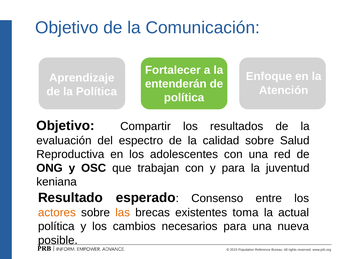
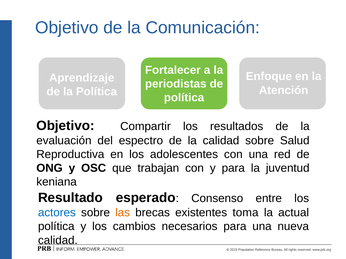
entenderán: entenderán -> periodistas (176, 84)
actores colour: orange -> blue (57, 213)
posible: posible -> calidad (58, 241)
